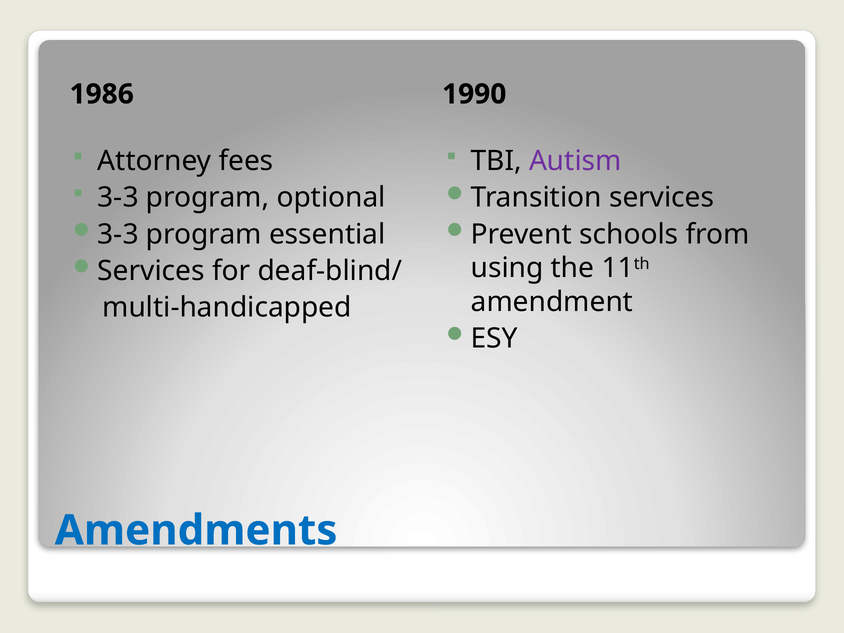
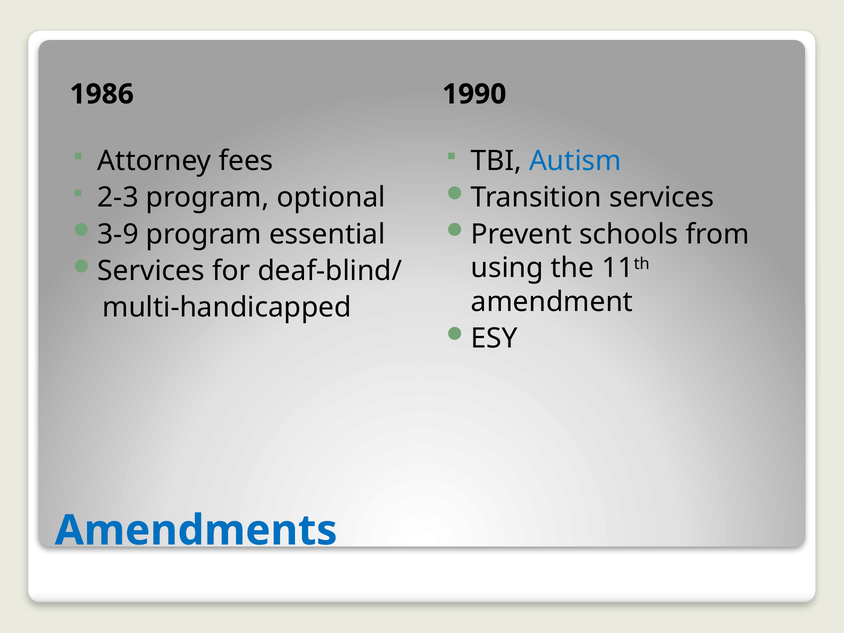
Autism colour: purple -> blue (575, 161)
3-3: 3-3 -> 2-3 (118, 198)
3-3: 3-3 -> 3-9 (118, 234)
